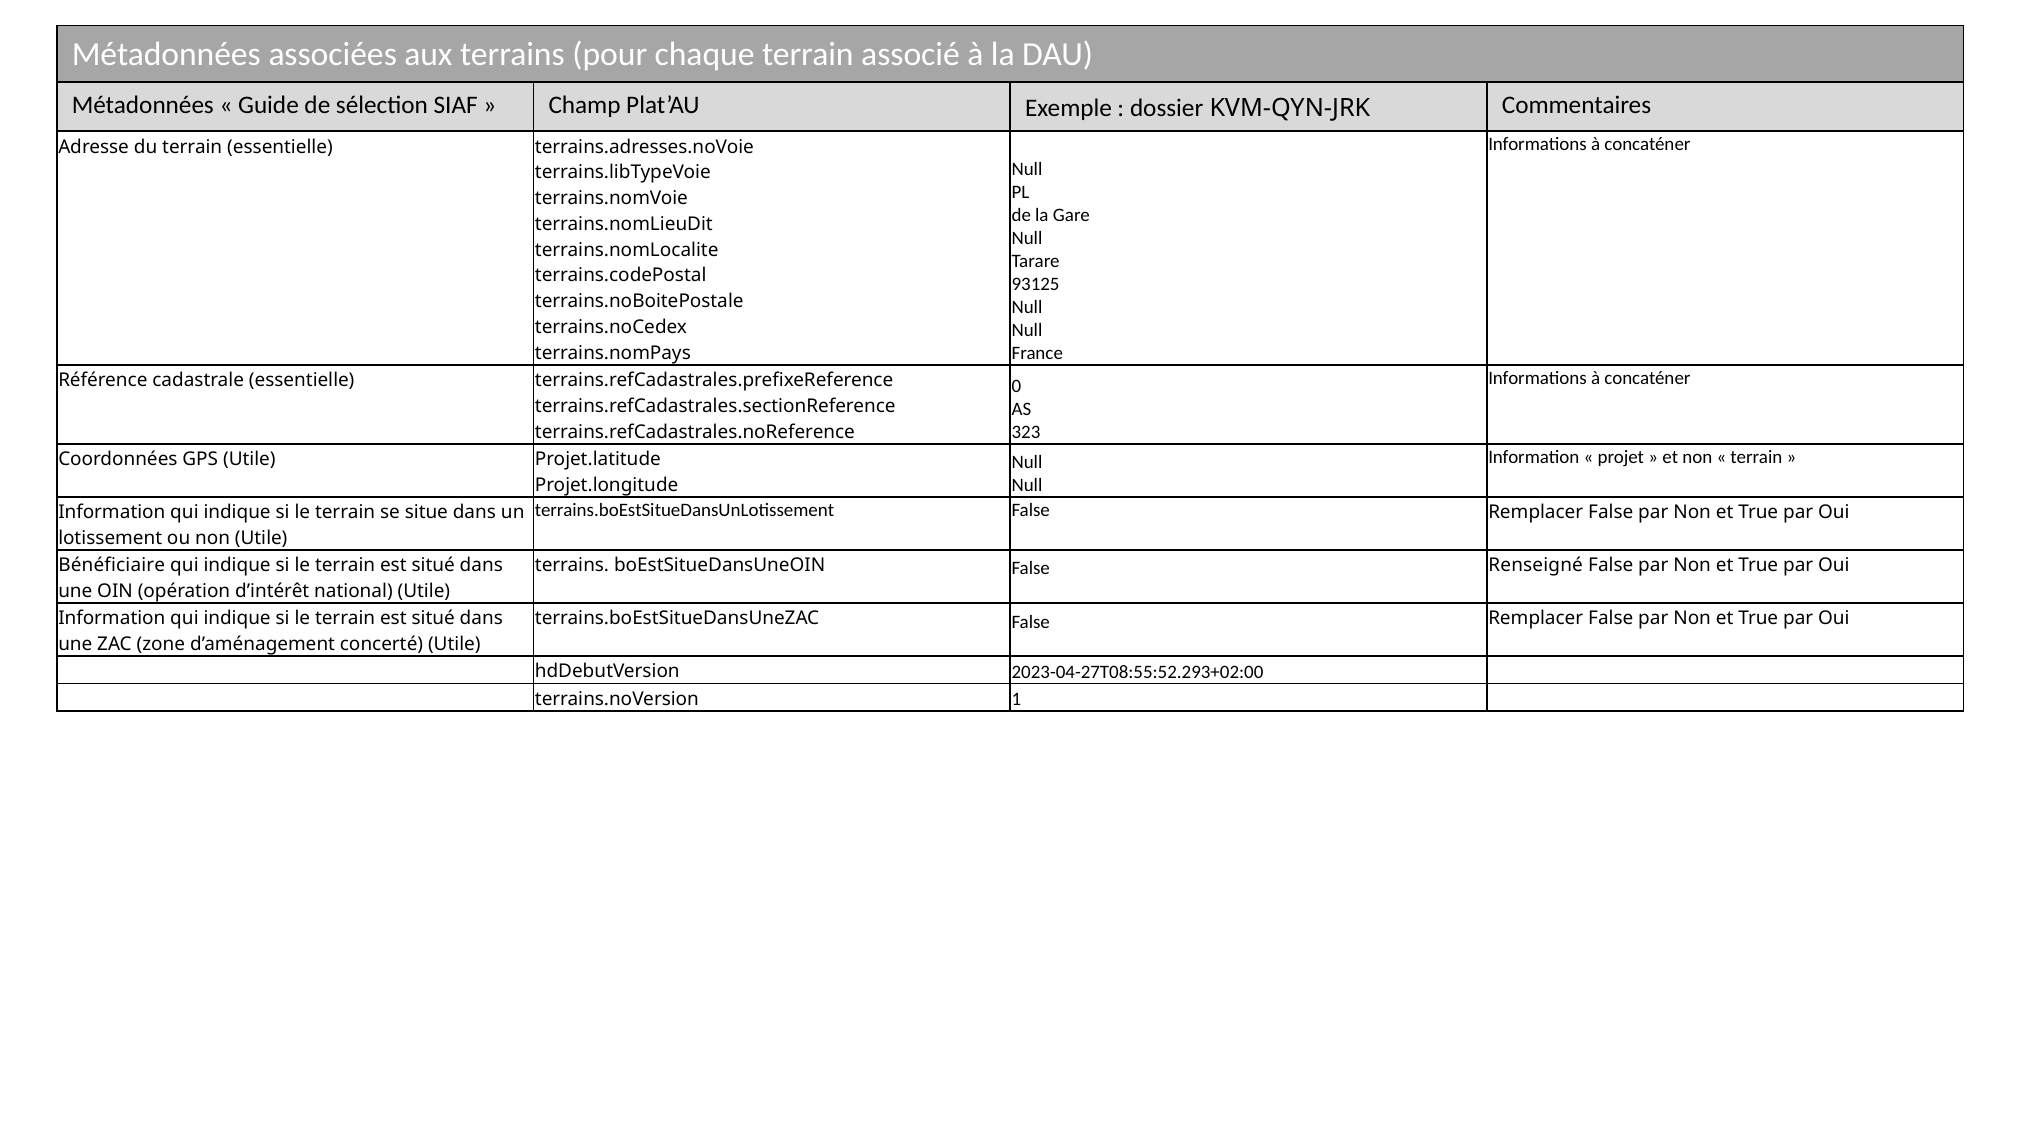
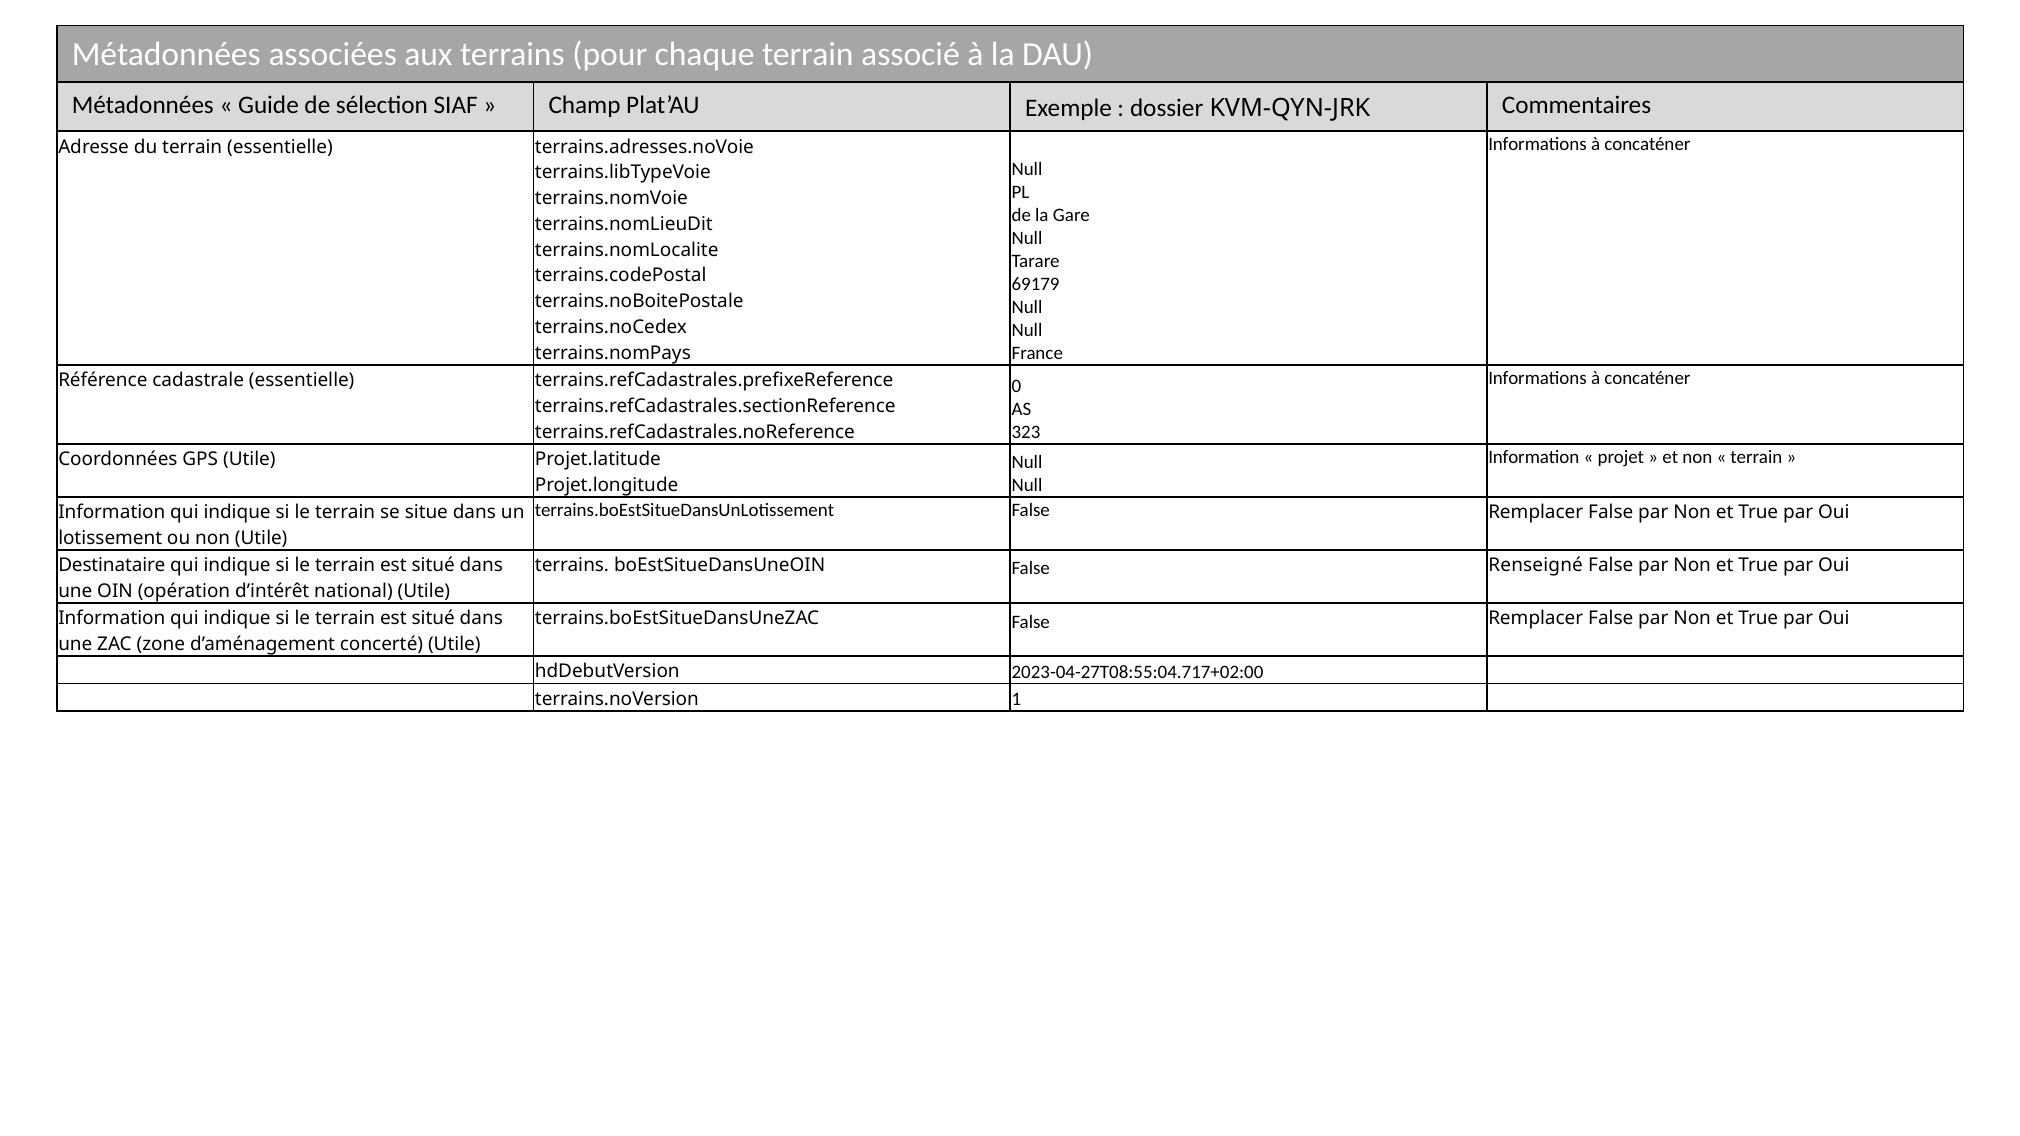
93125: 93125 -> 69179 (1036, 284)
Bénéficiaire: Bénéficiaire -> Destinataire (112, 566)
2023-04-27T08:55:52.293+02:00: 2023-04-27T08:55:52.293+02:00 -> 2023-04-27T08:55:04.717+02:00 (1138, 672)
